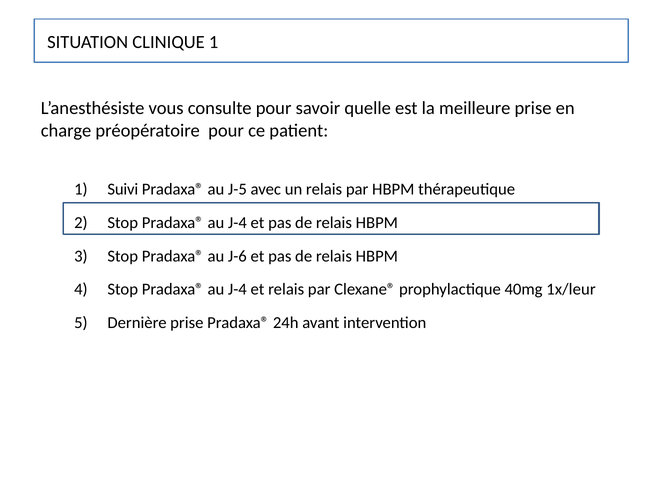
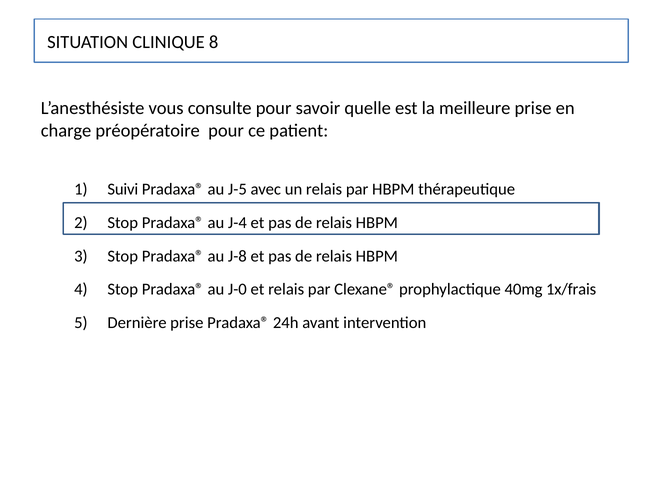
CLINIQUE 1: 1 -> 8 (214, 42)
J-6: J-6 -> J-8 (237, 256)
J-4: J-4 -> J-0 (237, 290)
1x/leur: 1x/leur -> 1x/frais (571, 290)
